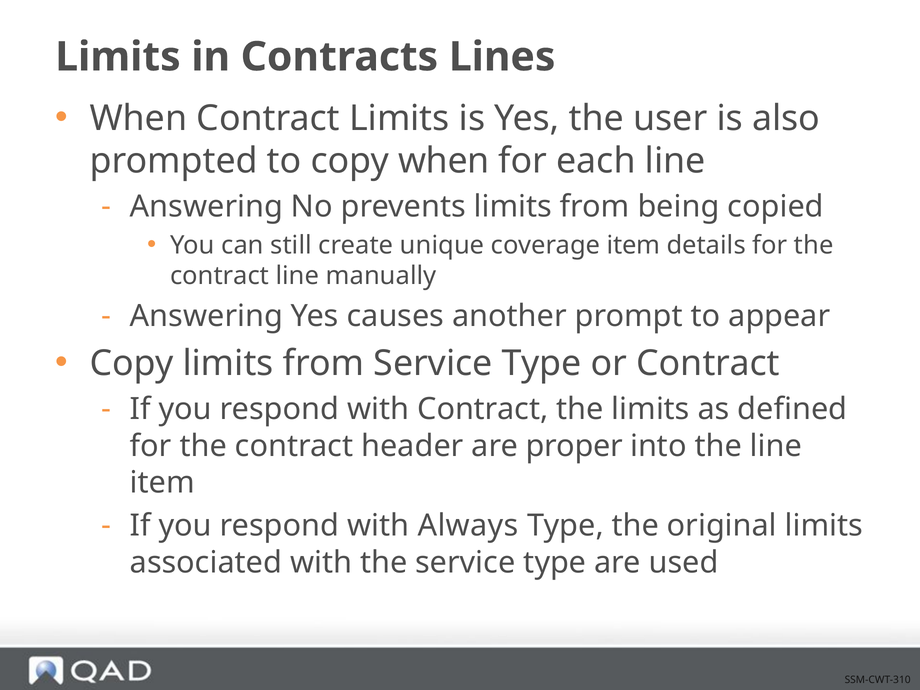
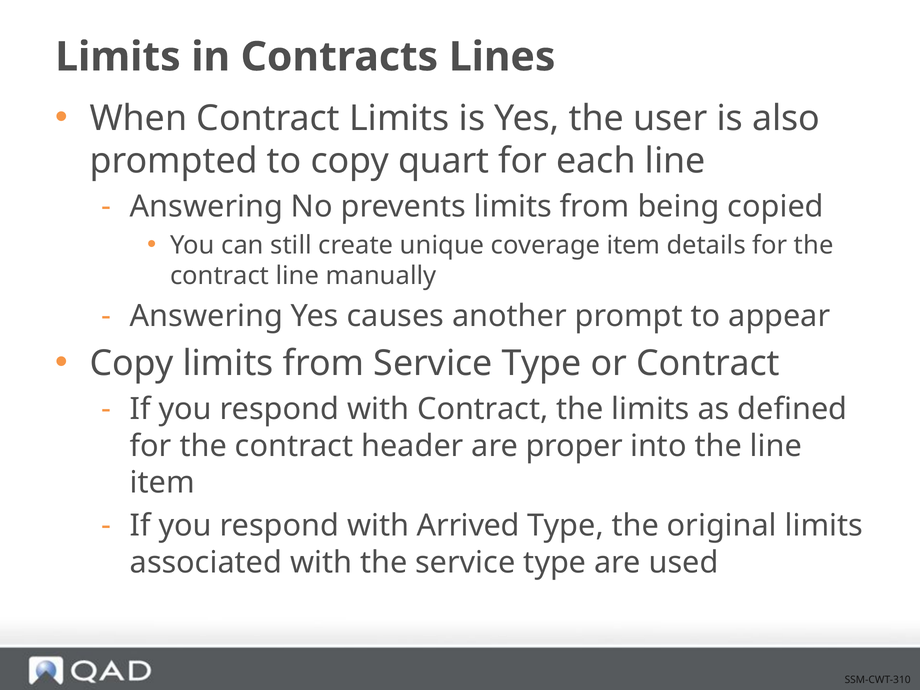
copy when: when -> quart (444, 161)
Always: Always -> Arrived (468, 526)
